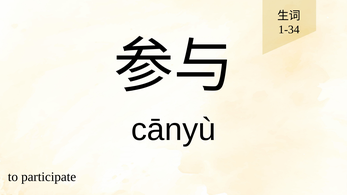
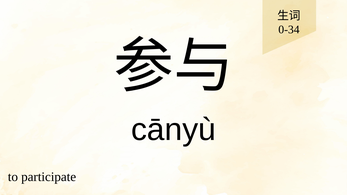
1-34: 1-34 -> 0-34 (289, 30)
